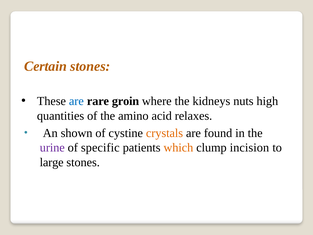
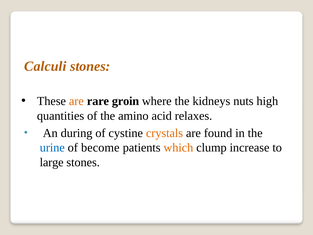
Certain: Certain -> Calculi (45, 66)
are colour: blue -> orange (76, 101)
shown: shown -> during (77, 133)
urine colour: purple -> blue (52, 147)
specific: specific -> become (100, 147)
incision: incision -> increase (250, 147)
